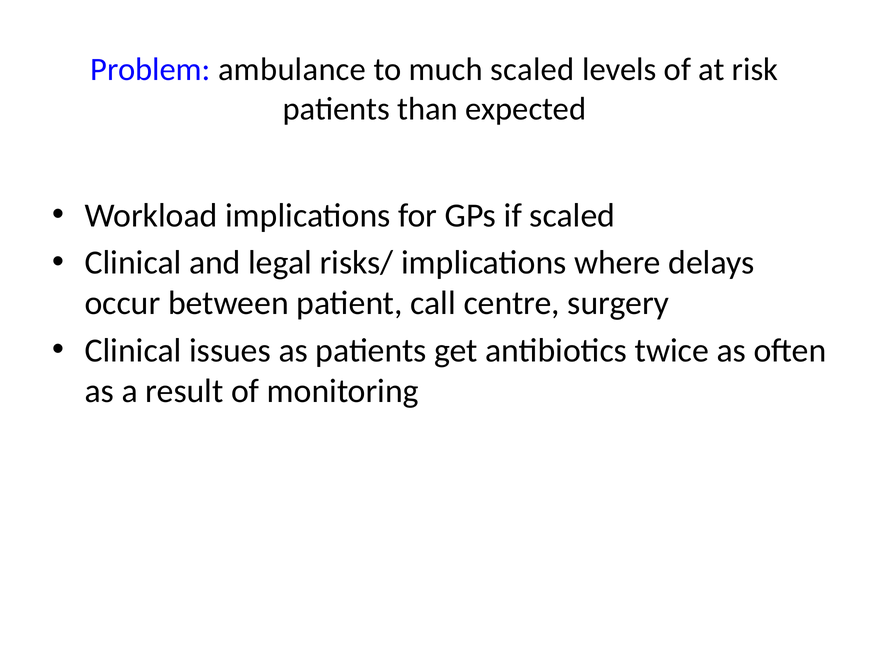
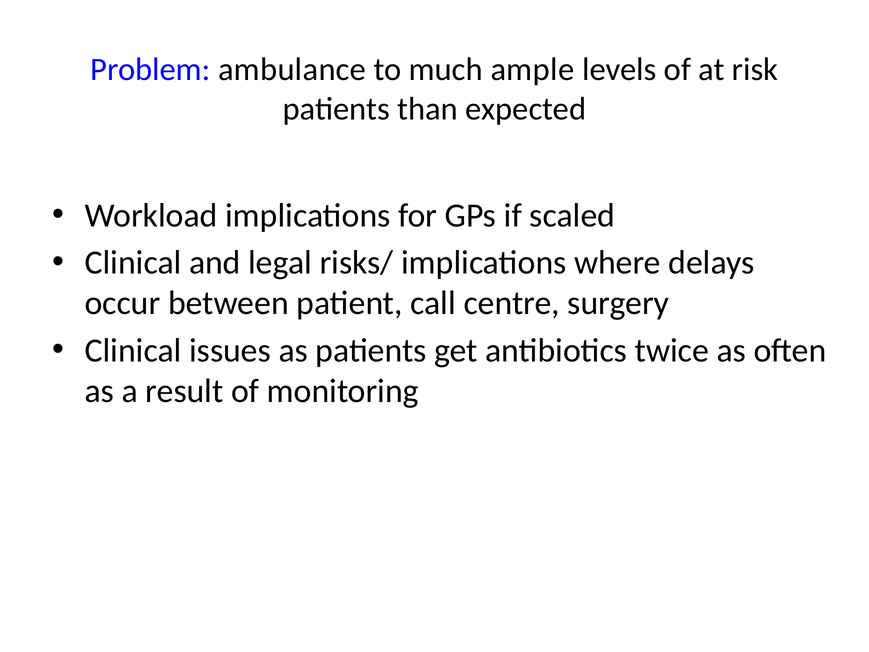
much scaled: scaled -> ample (532, 70)
